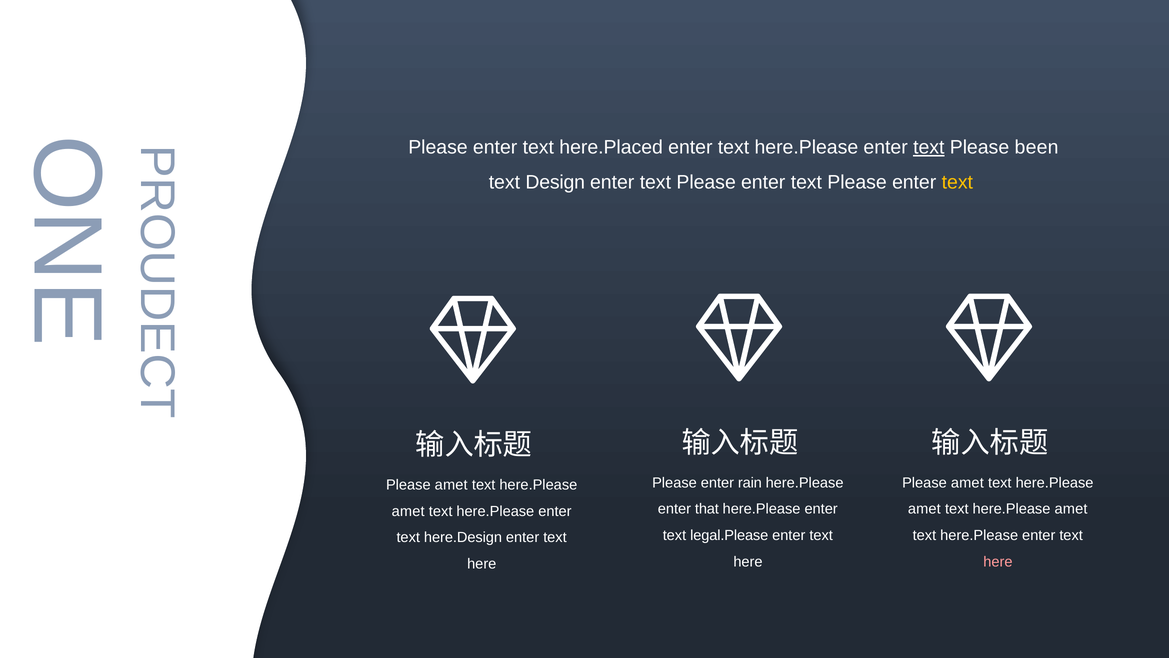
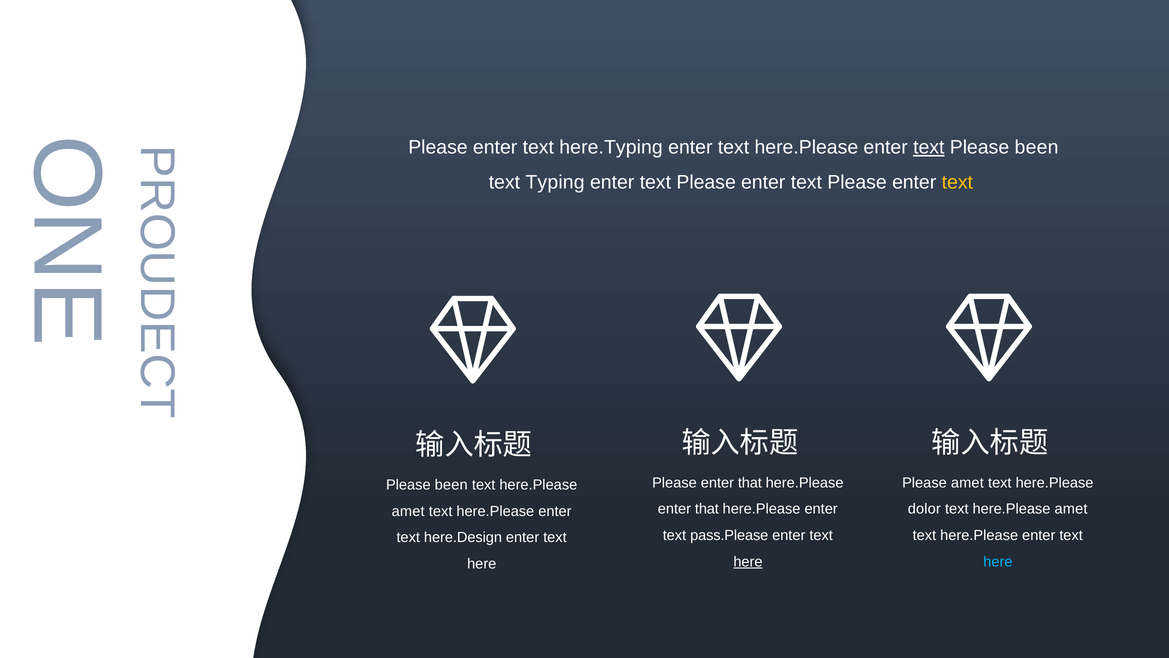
here.Placed: here.Placed -> here.Typing (611, 147)
Design: Design -> Typing (555, 182)
Please enter rain: rain -> that (750, 482)
amet: amet -> been (451, 485)
amet: amet -> dolor (924, 509)
legal.Please: legal.Please -> pass.Please (729, 535)
here underline: none -> present (748, 561)
here colour: pink -> light blue (998, 561)
